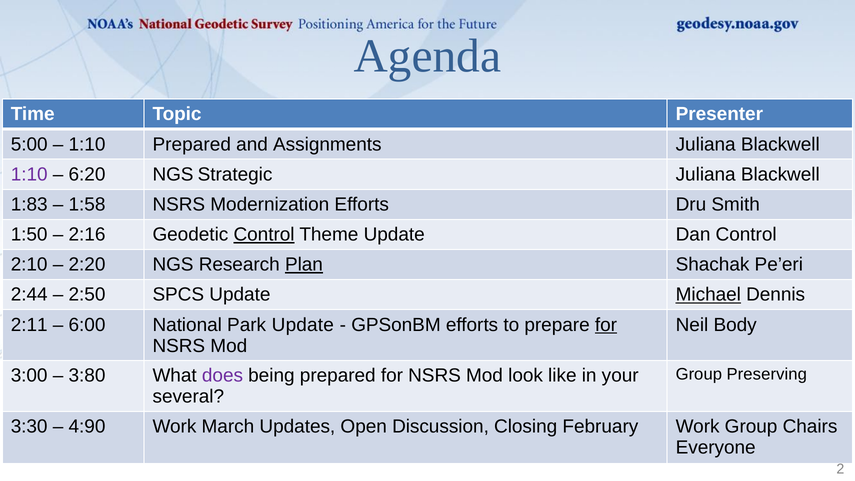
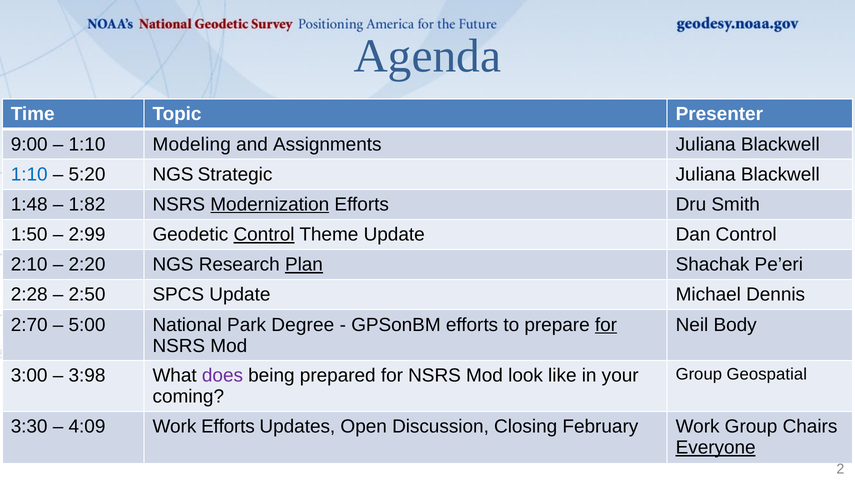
5:00: 5:00 -> 9:00 (29, 144)
1:10 Prepared: Prepared -> Modeling (192, 144)
1:10 colour: purple -> blue (29, 174)
6:20: 6:20 -> 5:20 (87, 174)
1:83: 1:83 -> 1:48 (29, 204)
1:58: 1:58 -> 1:82 (87, 204)
Modernization underline: none -> present (270, 204)
2:16: 2:16 -> 2:99 (87, 235)
2:44: 2:44 -> 2:28 (29, 295)
Michael underline: present -> none (708, 295)
2:11: 2:11 -> 2:70 (29, 325)
6:00: 6:00 -> 5:00 (87, 325)
Park Update: Update -> Degree (303, 325)
Preserving: Preserving -> Geospatial (767, 374)
3:80: 3:80 -> 3:98 (87, 376)
several: several -> coming (188, 397)
4:90: 4:90 -> 4:09 (87, 426)
Work March: March -> Efforts (228, 426)
Everyone underline: none -> present (716, 447)
